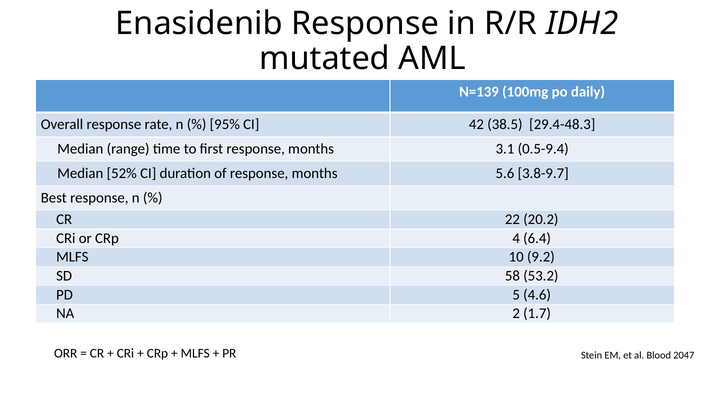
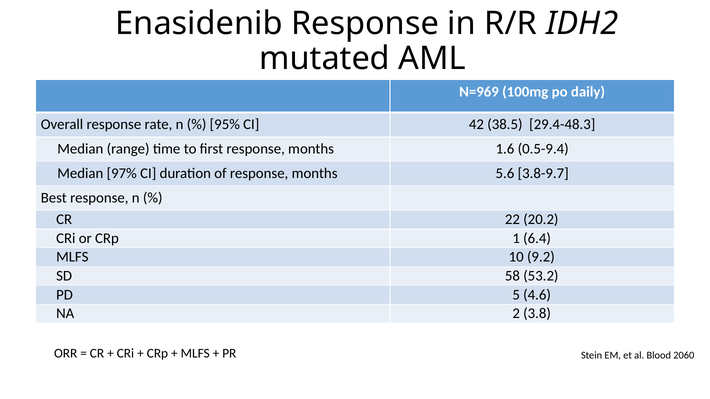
N=139: N=139 -> N=969 (479, 92)
3.1: 3.1 -> 1.6 (505, 149)
52%: 52% -> 97% (122, 173)
4: 4 -> 1 (516, 238)
1.7: 1.7 -> 3.8 (537, 314)
2047: 2047 -> 2060 (684, 356)
